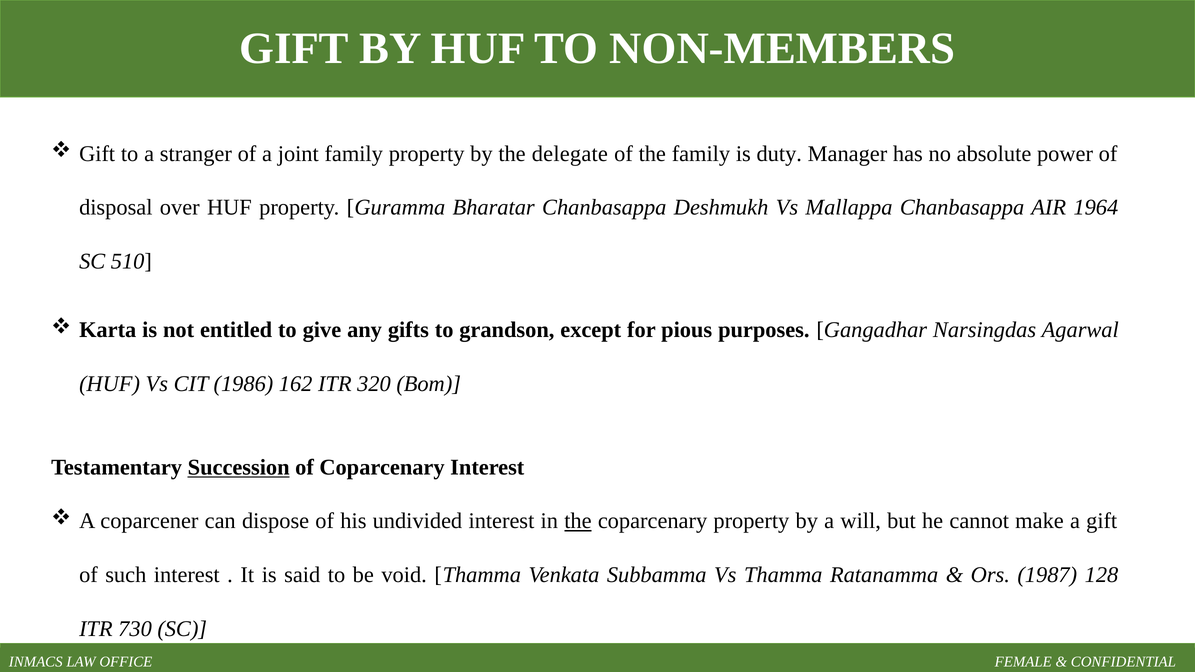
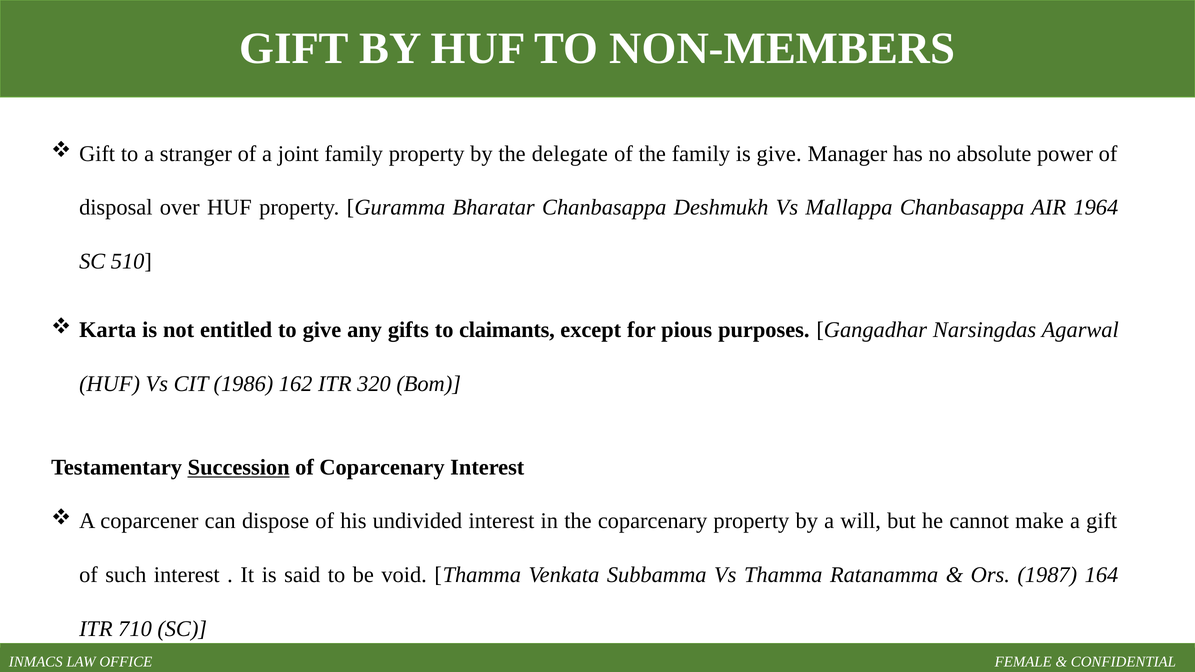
is duty: duty -> give (779, 154)
grandson: grandson -> claimants (507, 330)
the underline: present -> none (578, 521)
128: 128 -> 164 (1102, 575)
730: 730 -> 710 (135, 629)
